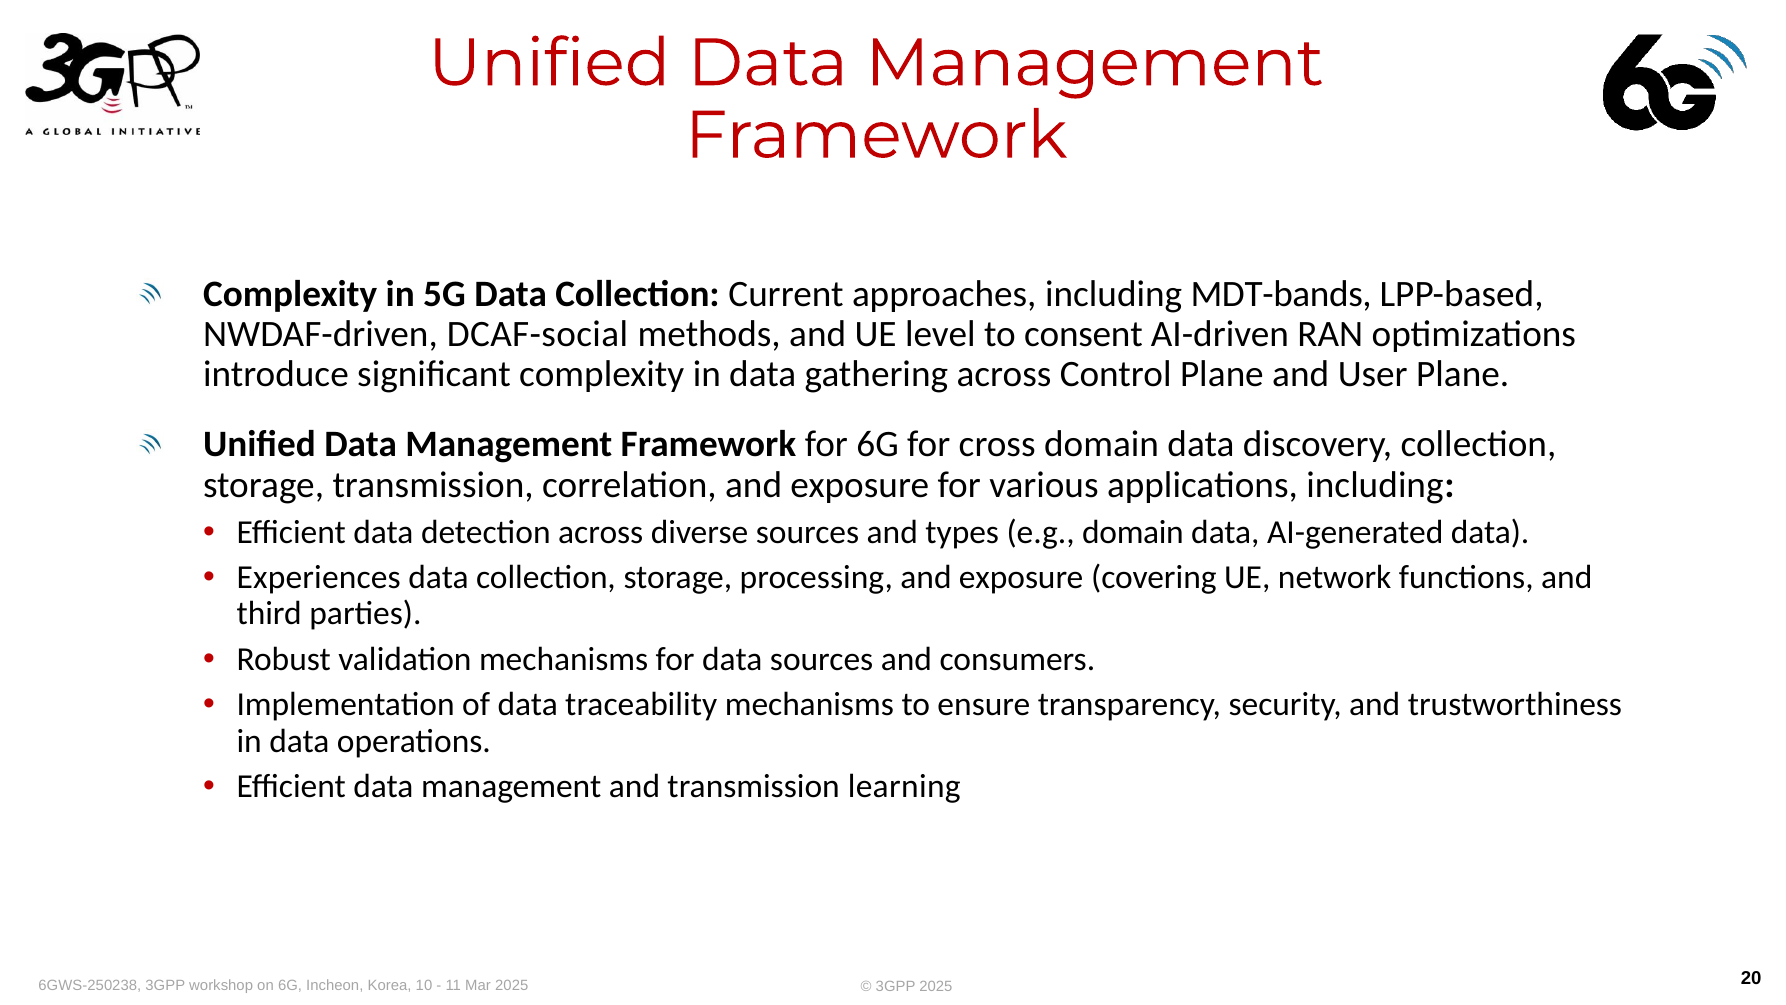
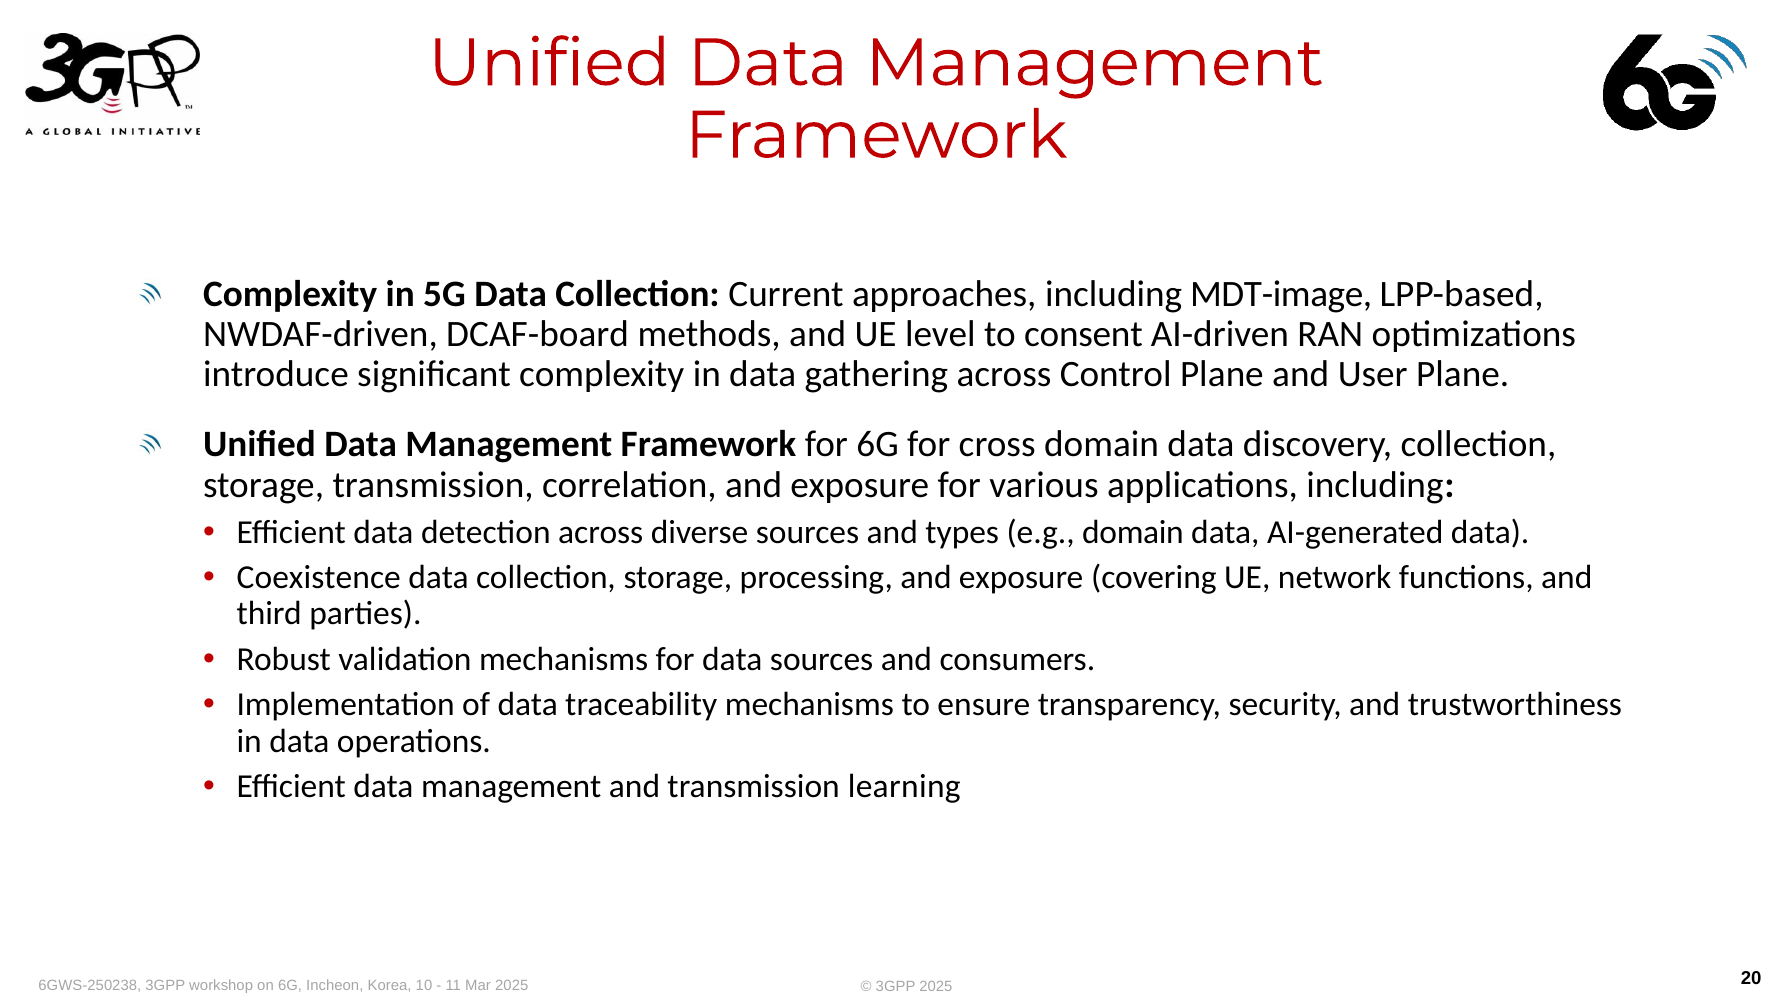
MDT-bands: MDT-bands -> MDT-image (1281, 294)
DCAF-social: DCAF-social -> DCAF-board (538, 334)
Experiences: Experiences -> Coexistence (319, 577)
